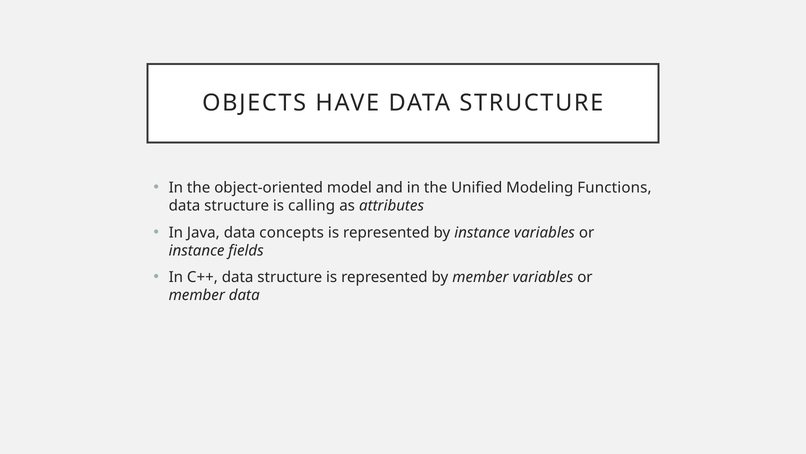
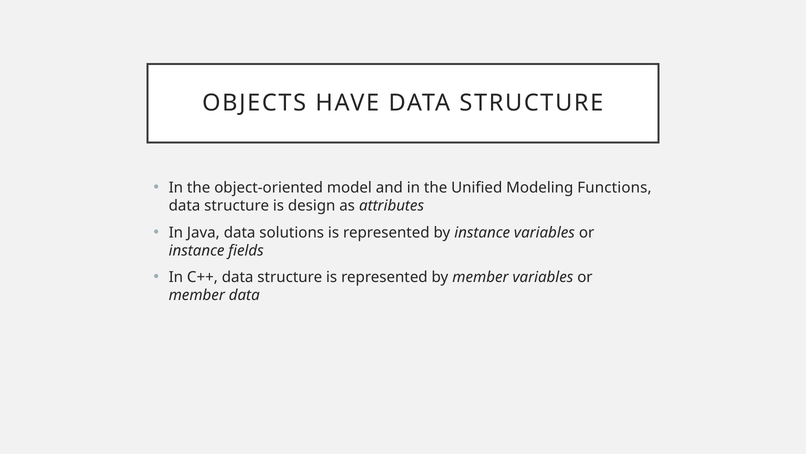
calling: calling -> design (312, 206)
concepts: concepts -> solutions (292, 232)
